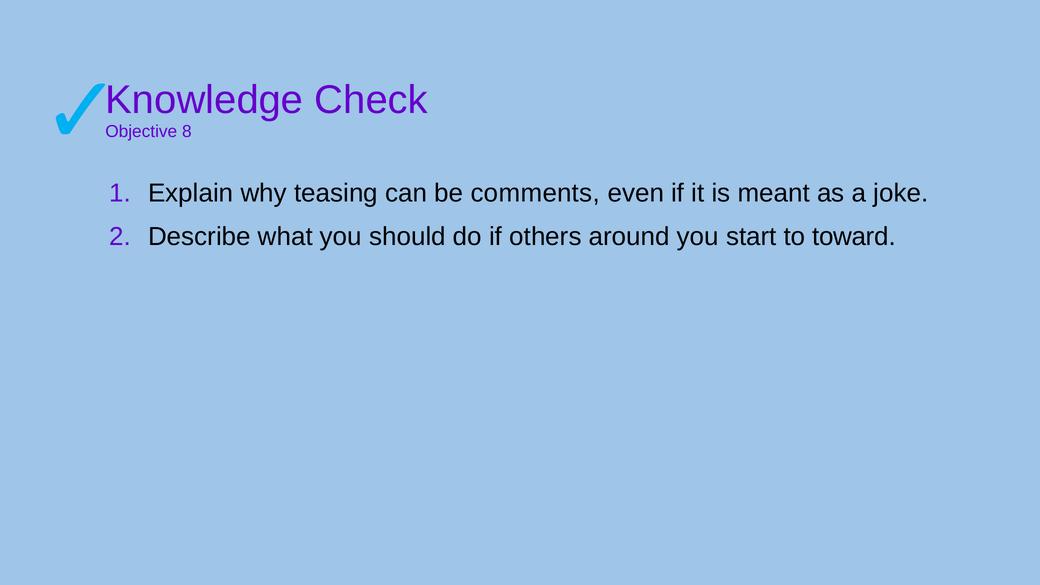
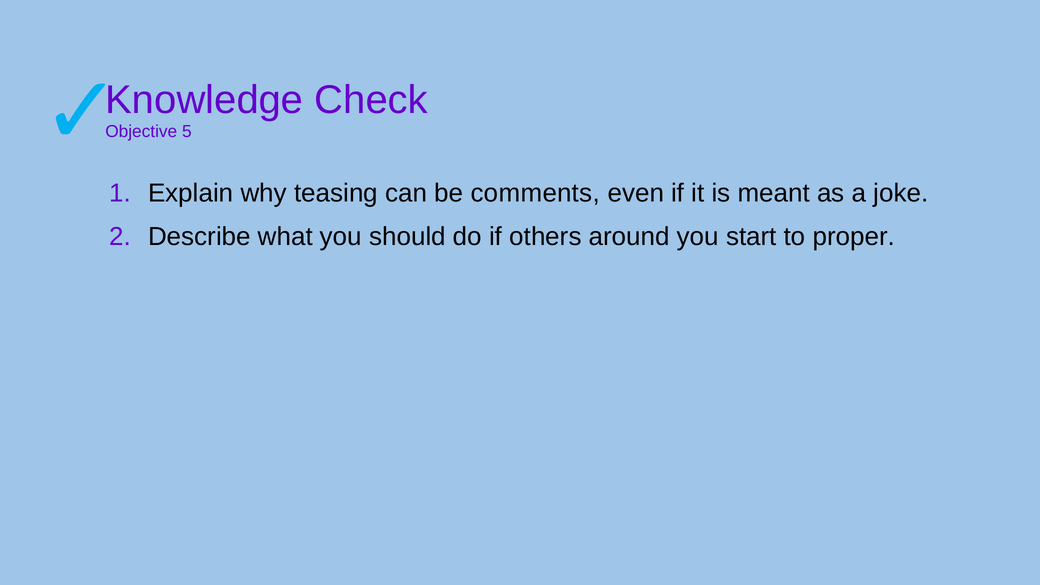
8: 8 -> 5 (187, 131)
toward: toward -> proper (854, 236)
